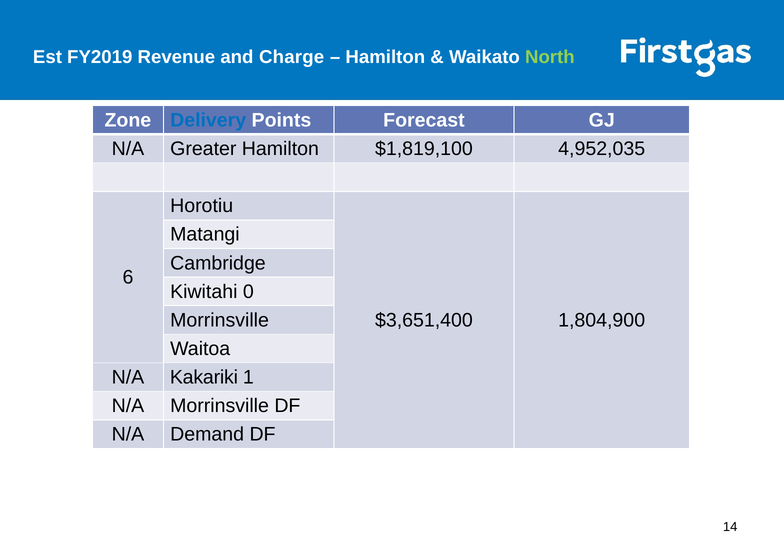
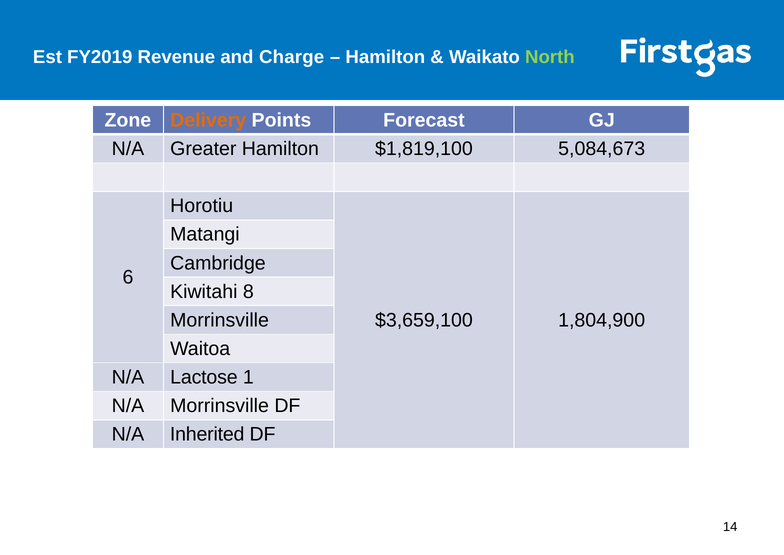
Delivery colour: blue -> orange (208, 120)
4,952,035: 4,952,035 -> 5,084,673 (602, 149)
0: 0 -> 8 (248, 291)
$3,651,400: $3,651,400 -> $3,659,100 (424, 320)
Kakariki: Kakariki -> Lactose (204, 377)
Demand: Demand -> Inherited (207, 434)
